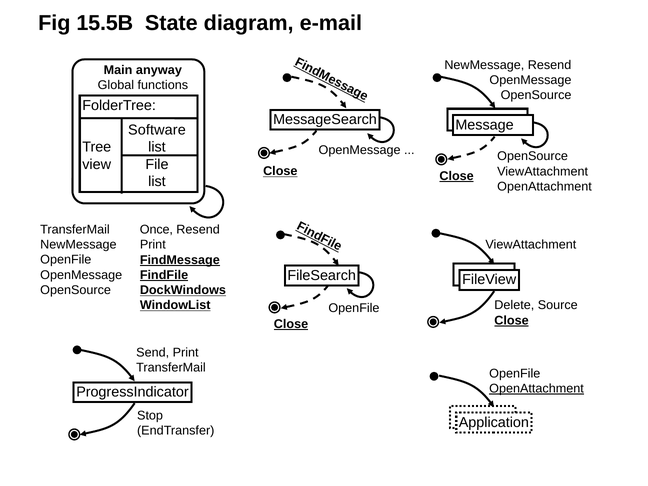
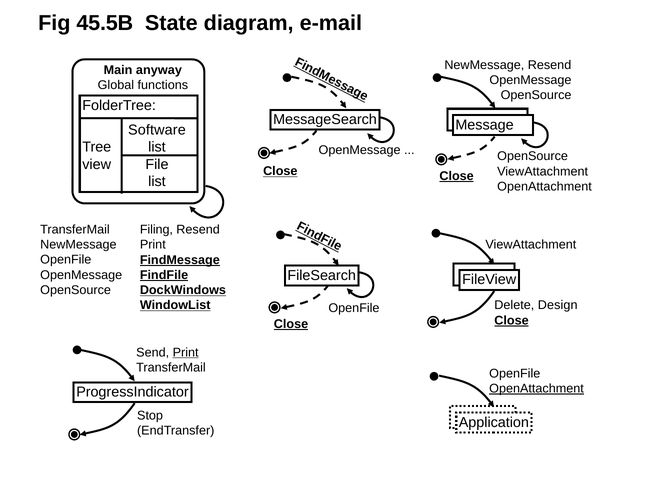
15.5B: 15.5B -> 45.5B (105, 23)
Once: Once -> Filing (156, 230)
Source: Source -> Design (558, 305)
Print underline: none -> present (186, 352)
